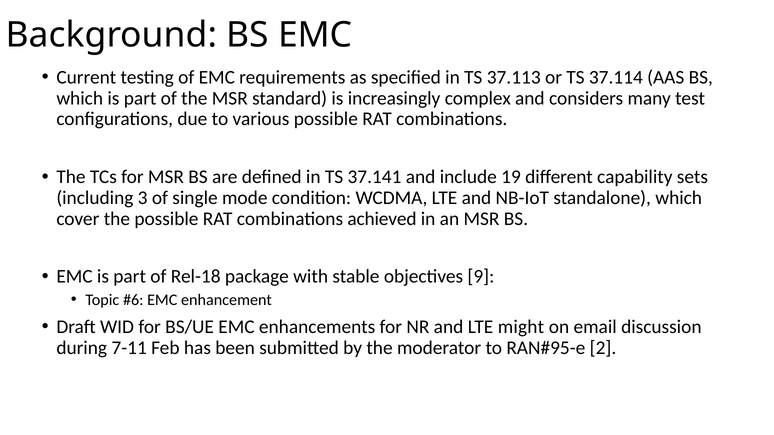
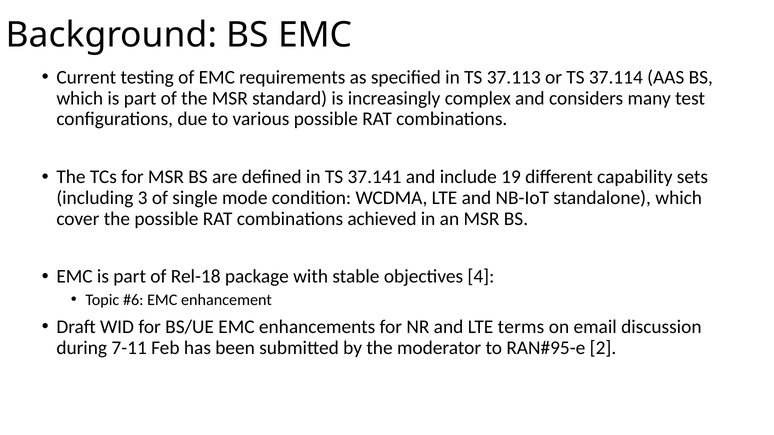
9: 9 -> 4 (481, 277)
might: might -> terms (521, 327)
